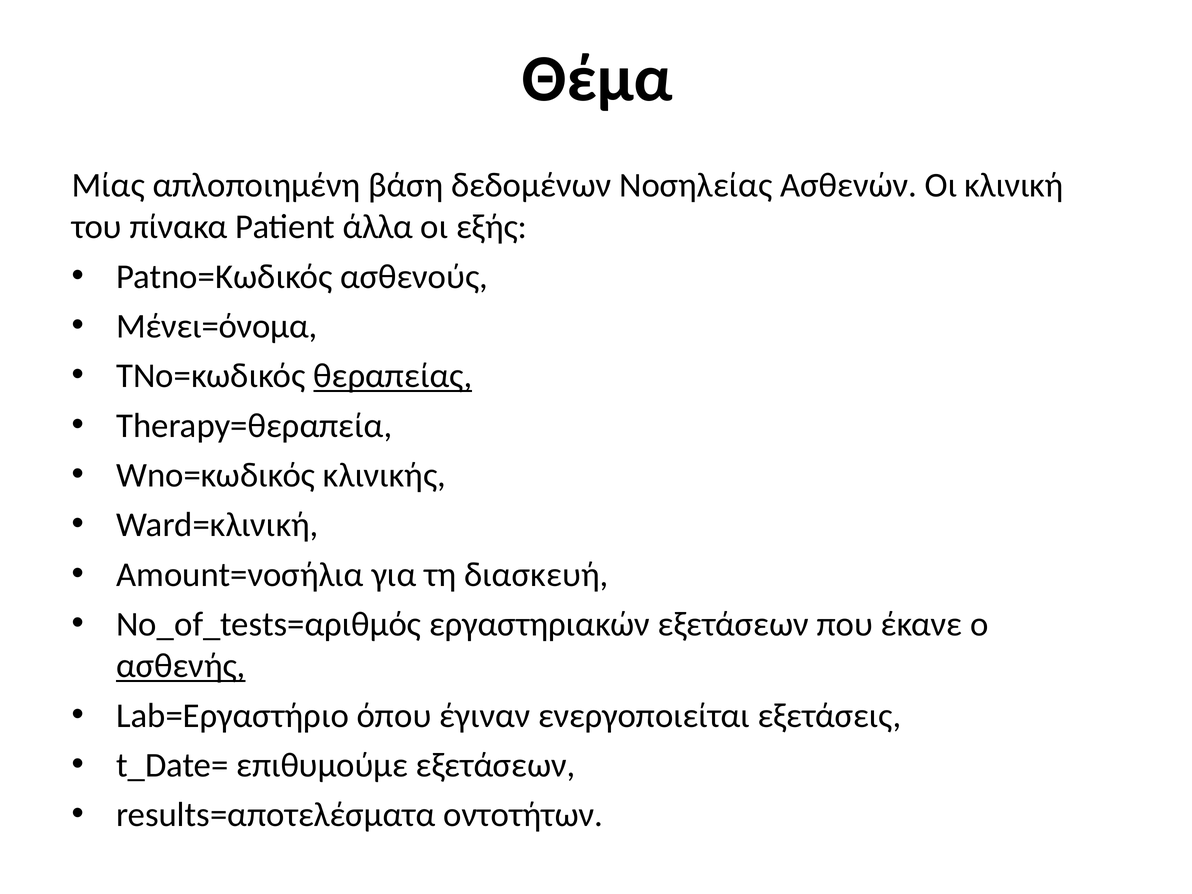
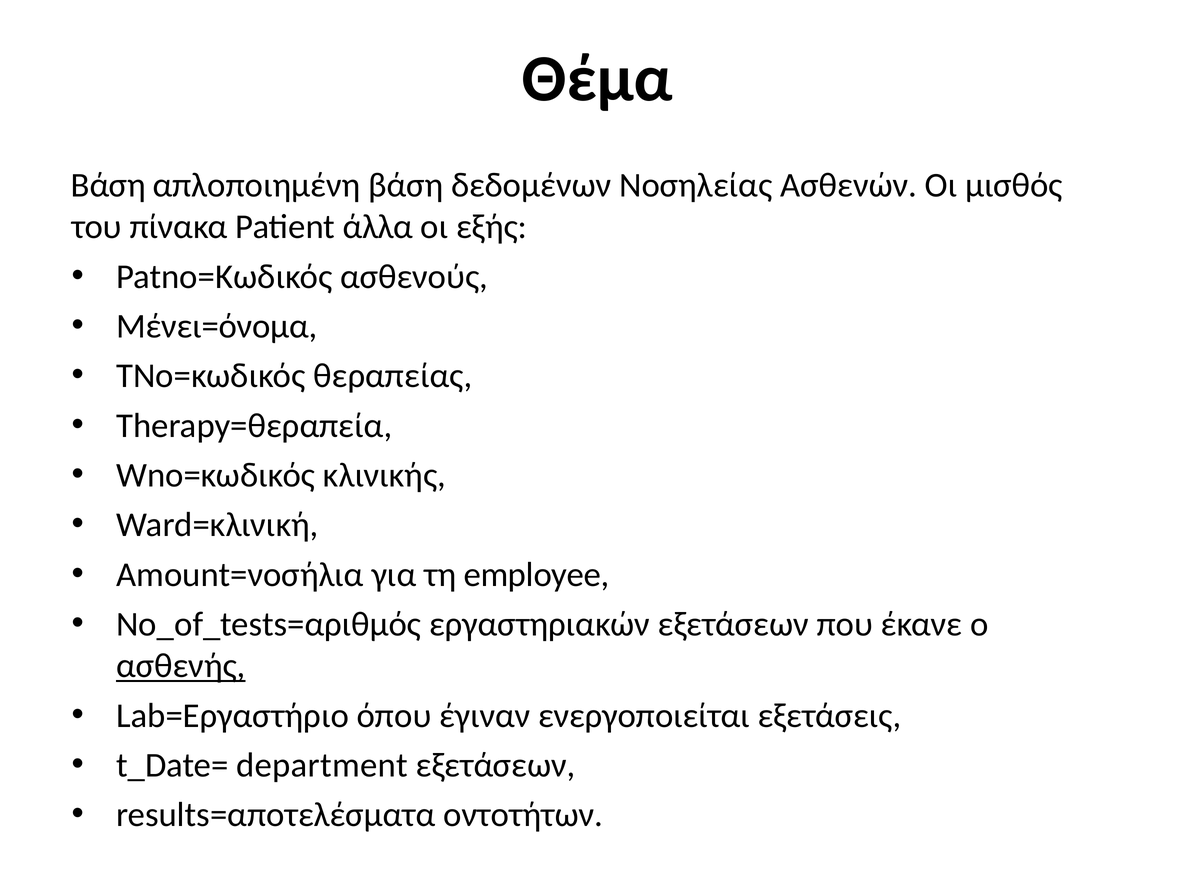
Μίας: Μίας -> Βάση (108, 185)
κλινική: κλινική -> μισθός (1014, 185)
θεραπείας underline: present -> none (393, 376)
διασκευή: διασκευή -> employee (537, 575)
επιθυμούμε: επιθυμούμε -> department (322, 765)
